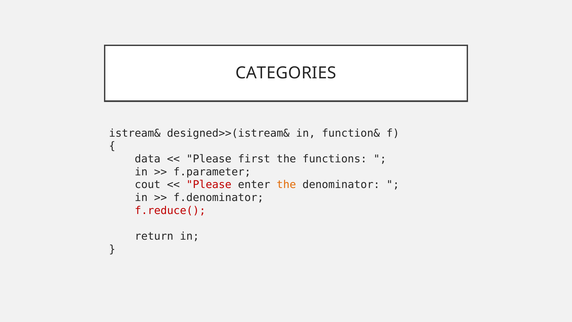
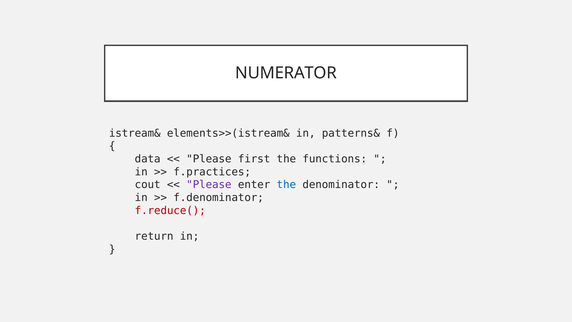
CATEGORIES: CATEGORIES -> NUMERATOR (286, 73)
designed>>(istream&: designed>>(istream& -> elements>>(istream& (228, 133)
function&: function& -> patterns& (351, 133)
f.parameter: f.parameter -> f.practices (212, 172)
Please colour: red -> purple (209, 185)
the colour: orange -> blue (286, 185)
